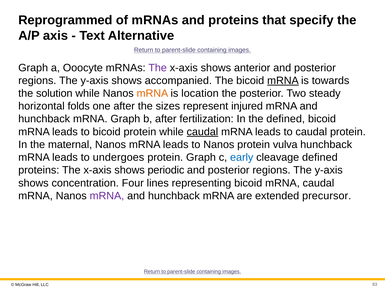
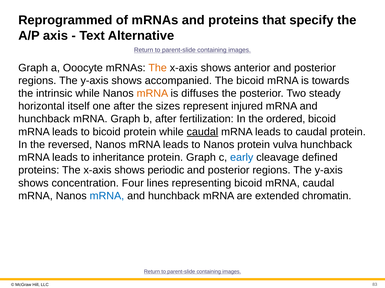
The colour: purple -> orange (158, 68)
mRNA underline: present -> none (283, 81)
solution: solution -> intrinsic (54, 94)
location: location -> diffuses (200, 94)
folds: folds -> itself (79, 106)
the defined: defined -> ordered (286, 119)
maternal: maternal -> reversed (70, 145)
undergoes: undergoes -> inheritance (119, 158)
mRNA colour: purple -> blue (107, 196)
precursor: precursor -> chromatin (327, 196)
